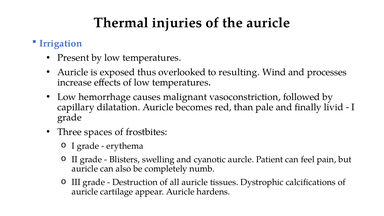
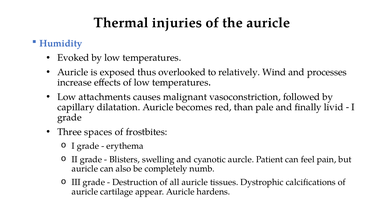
Irrigation: Irrigation -> Humidity (61, 43)
Present: Present -> Evoked (73, 58)
resulting: resulting -> relatively (239, 72)
hemorrhage: hemorrhage -> attachments (105, 97)
